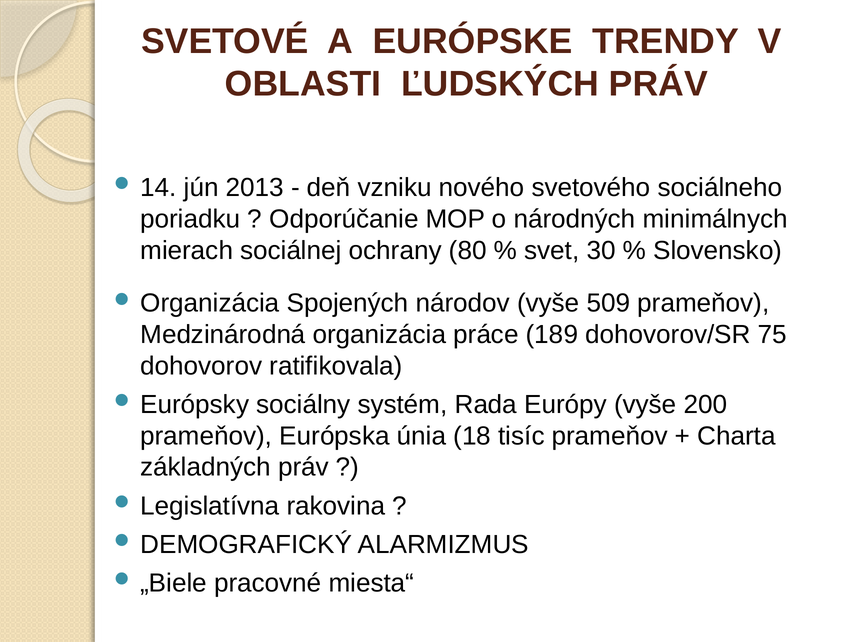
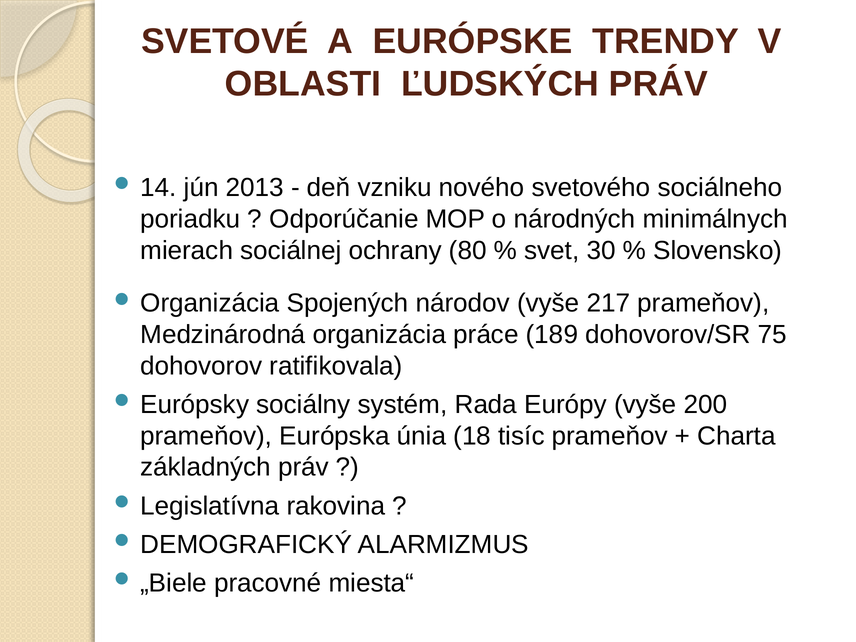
509: 509 -> 217 (608, 303)
